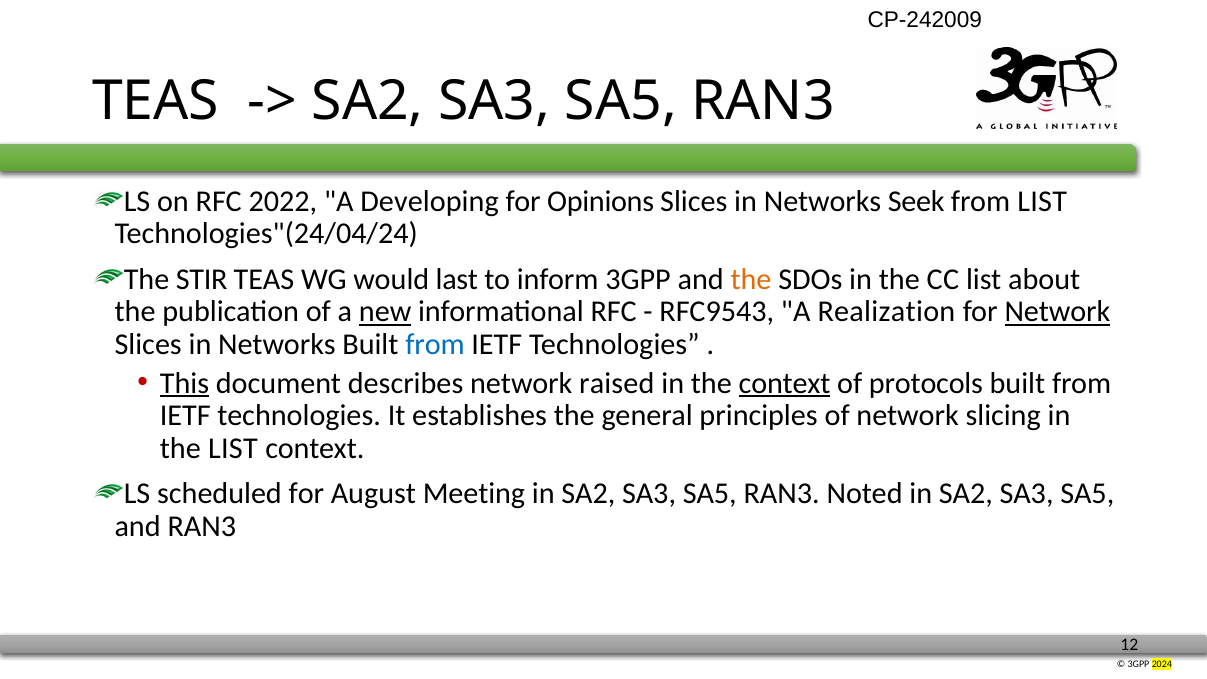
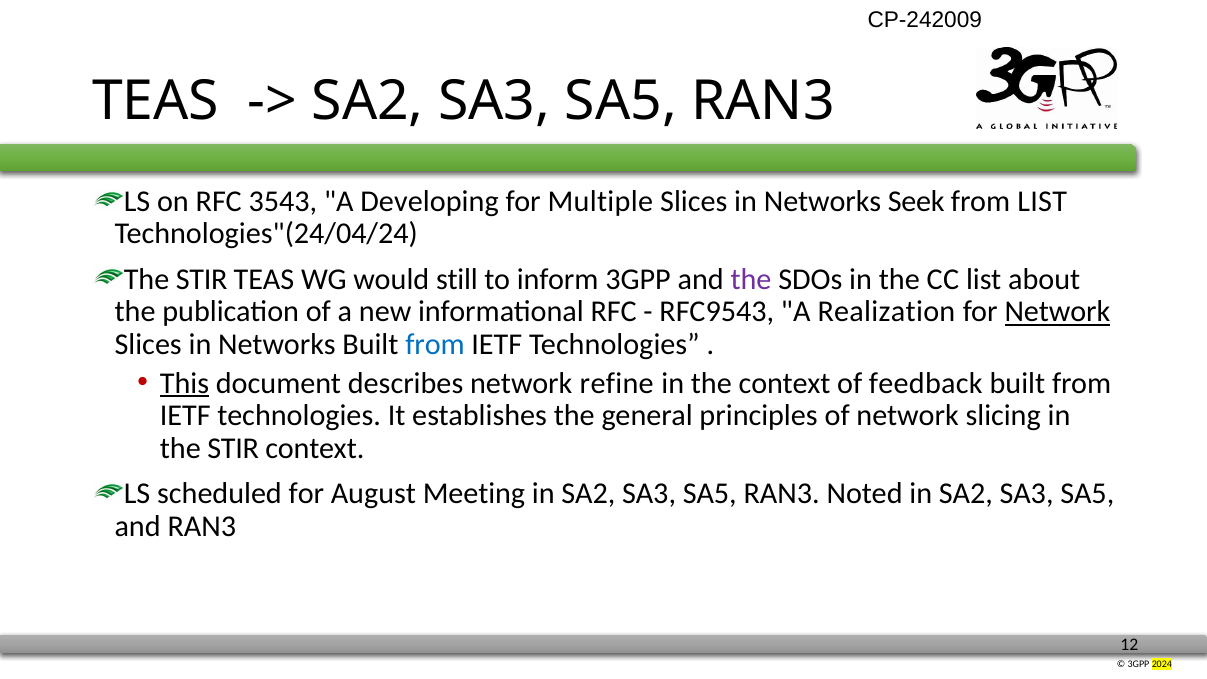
2022: 2022 -> 3543 (283, 201)
Opinions: Opinions -> Multiple (600, 201)
last: last -> still (457, 279)
the colour: orange -> purple (751, 279)
new underline: present -> none (385, 312)
raised: raised -> refine (617, 383)
context underline: present -> none (785, 383)
protocols: protocols -> feedback (926, 383)
LIST: LIST -> STIR (233, 448)
